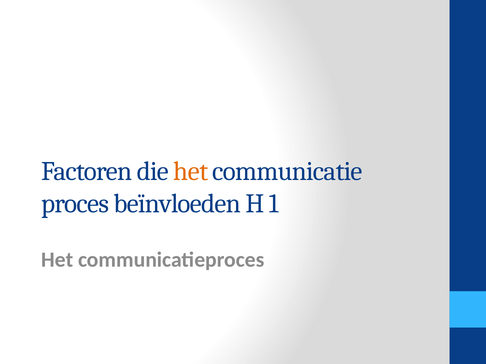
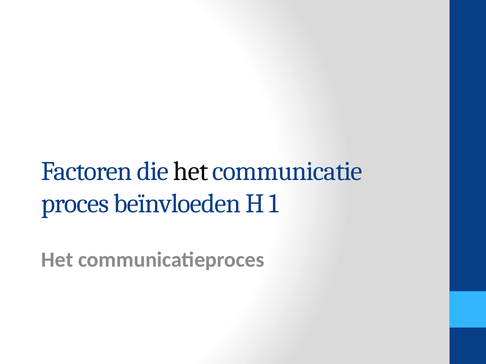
het colour: orange -> black (191, 171)
